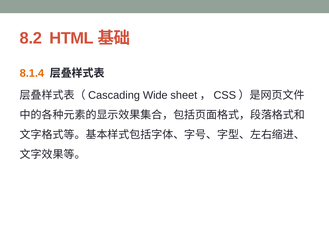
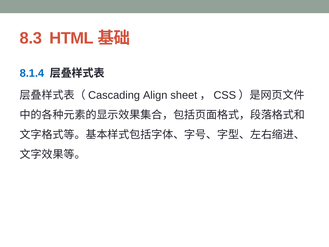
8.2: 8.2 -> 8.3 (31, 38)
8.1.4 colour: orange -> blue (32, 73)
Wide: Wide -> Align (155, 95)
